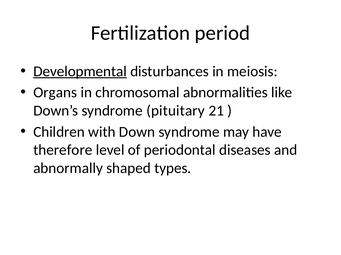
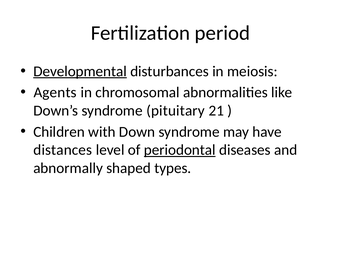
Organs: Organs -> Agents (55, 93)
therefore: therefore -> distances (63, 150)
periodontal underline: none -> present (180, 150)
